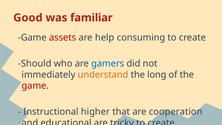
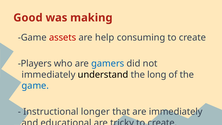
familiar: familiar -> making (91, 18)
Should: Should -> Players (35, 63)
understand colour: orange -> black (103, 75)
game colour: red -> blue (35, 86)
higher: higher -> longer (95, 112)
are cooperation: cooperation -> immediately (176, 112)
